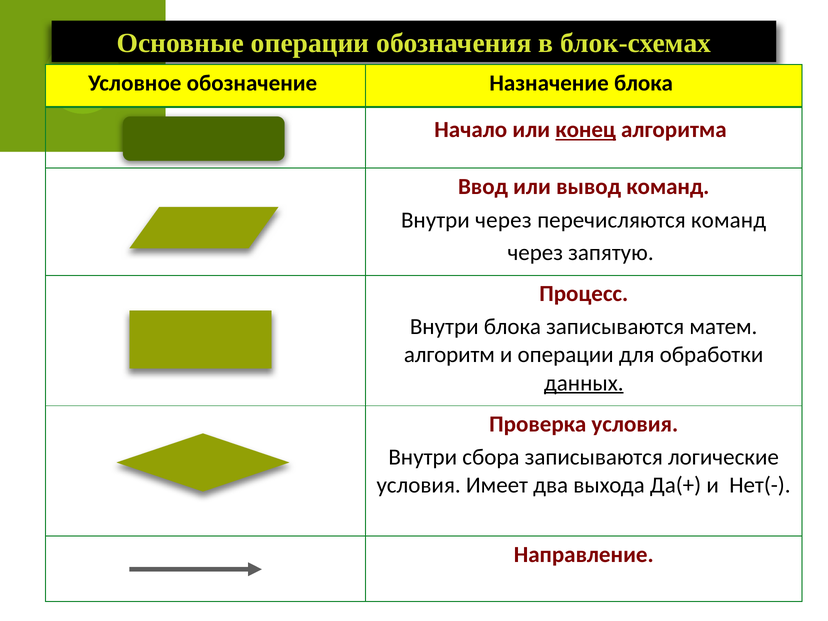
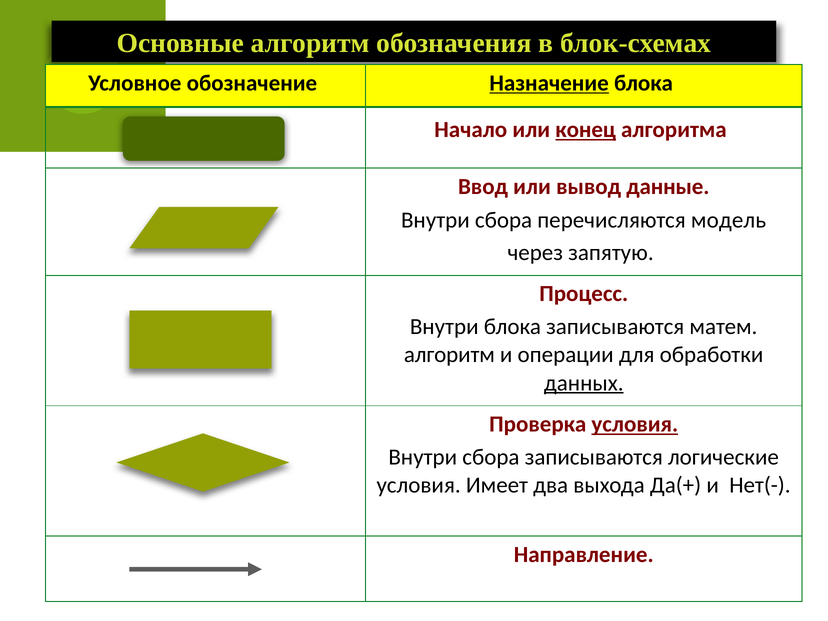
Основные операции: операции -> алгоритм (310, 43)
Назначение underline: none -> present (549, 83)
вывод команд: команд -> данные (668, 187)
через: через -> сбора (504, 220)
перечисляются команд: команд -> модель (729, 220)
условия underline: none -> present (635, 424)
